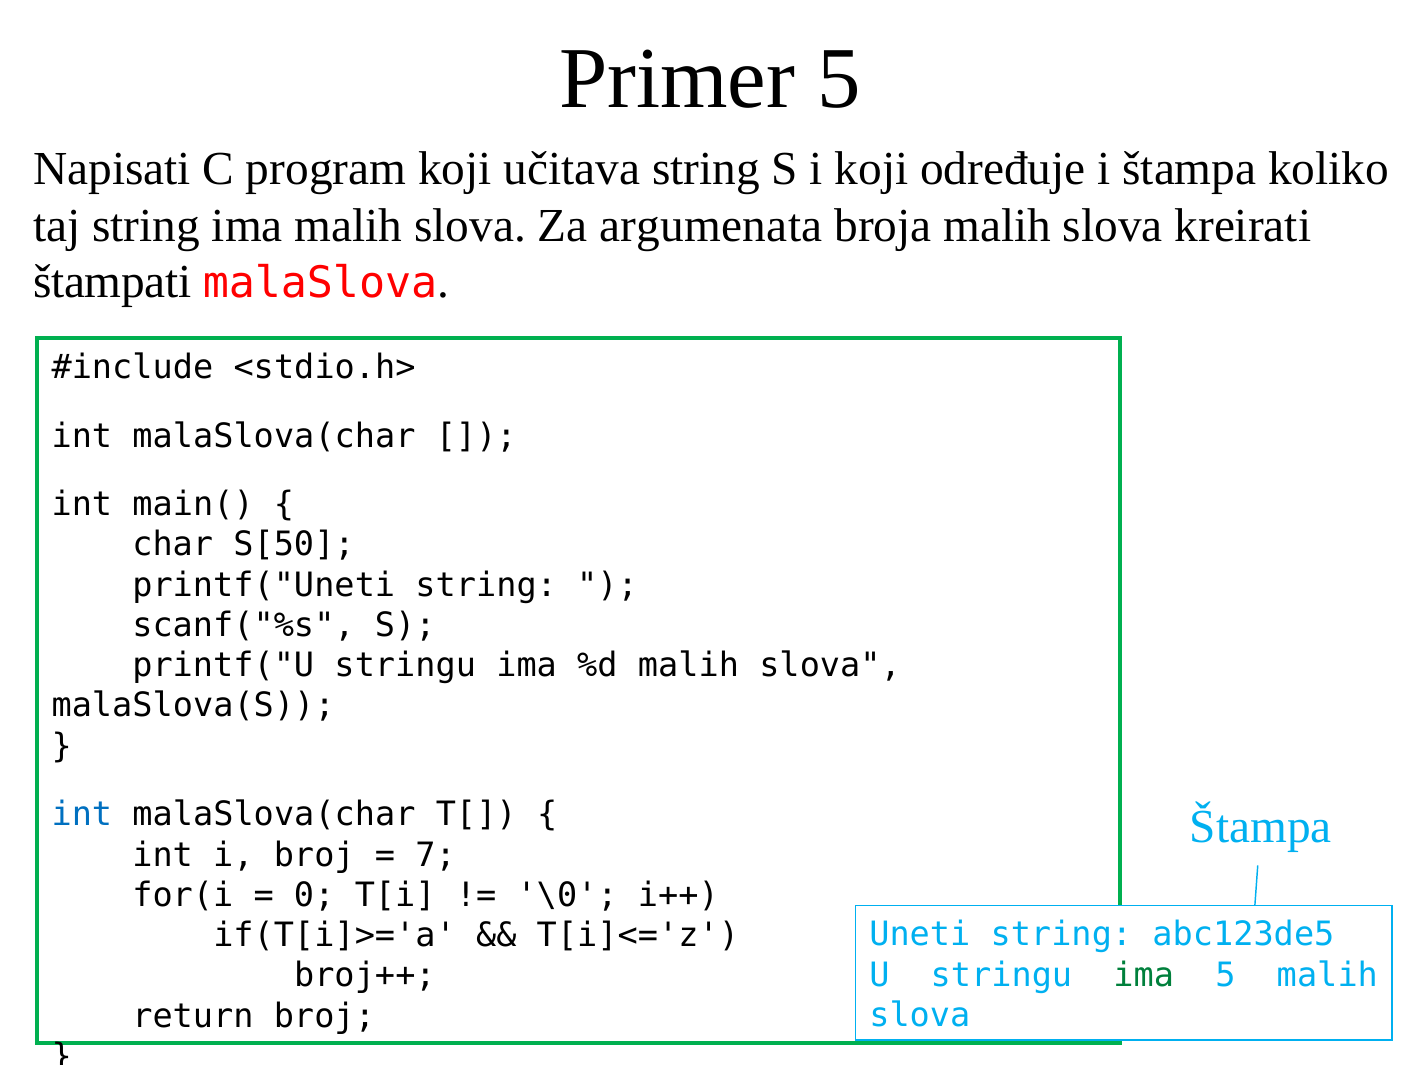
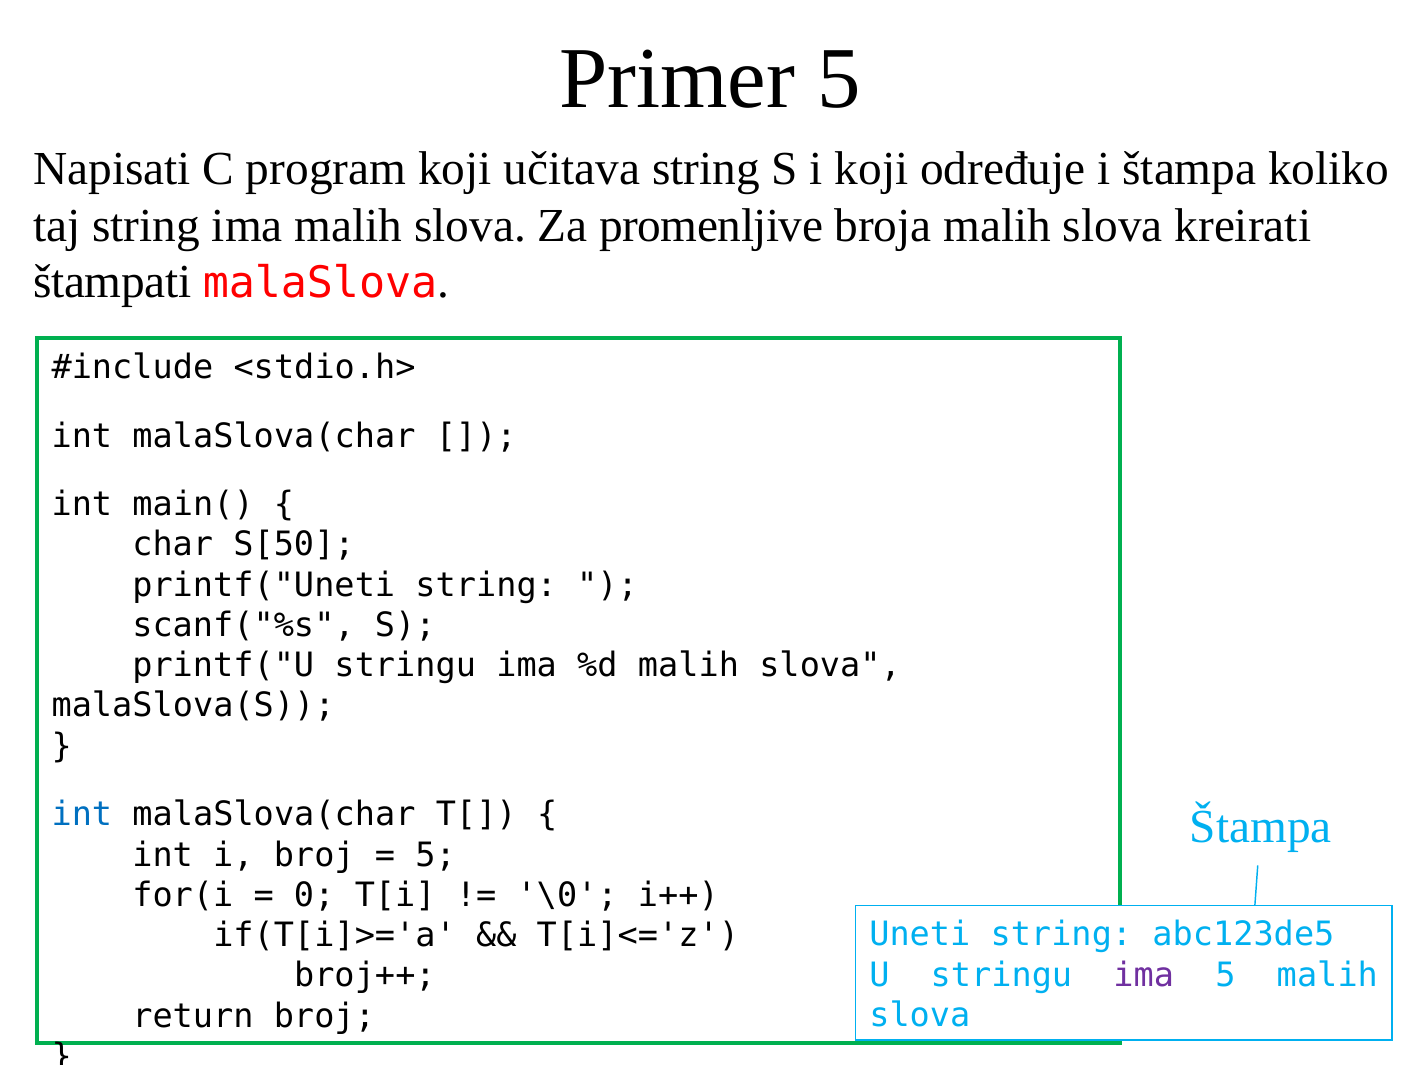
argumenata: argumenata -> promenljive (711, 225)
7: 7 -> 5 (436, 855)
ima colour: green -> purple (1144, 975)
